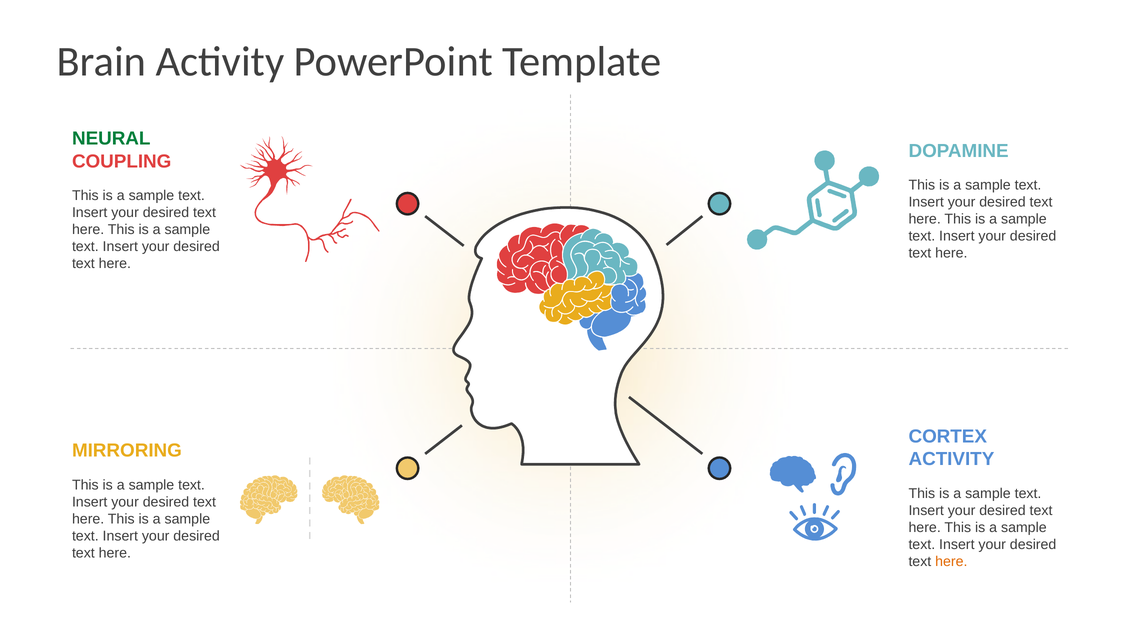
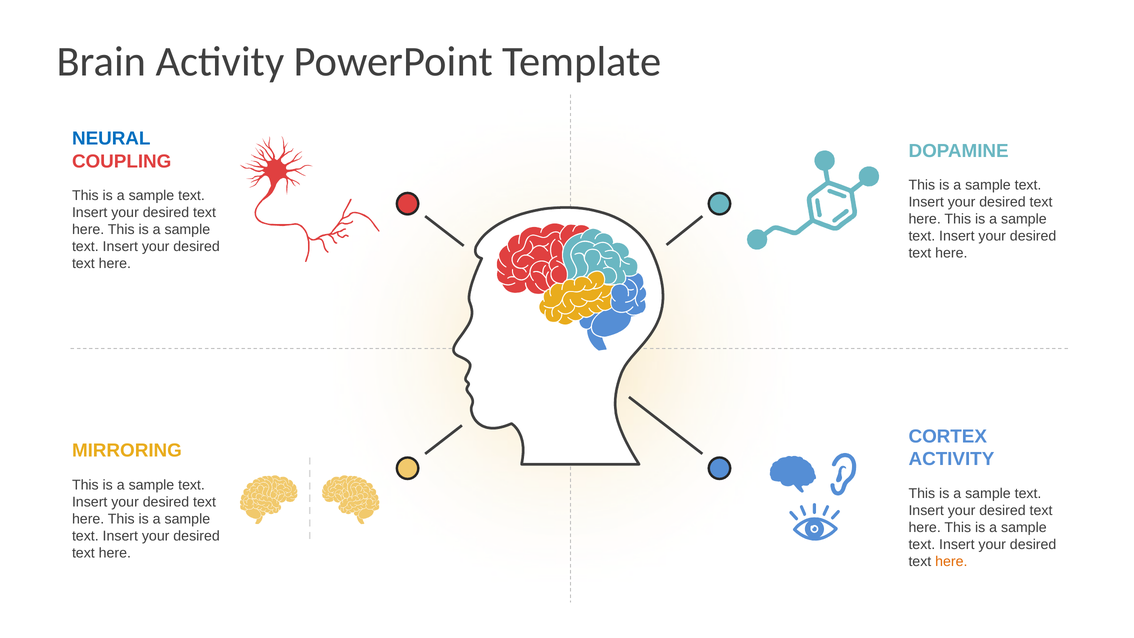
NEURAL colour: green -> blue (111, 139)
